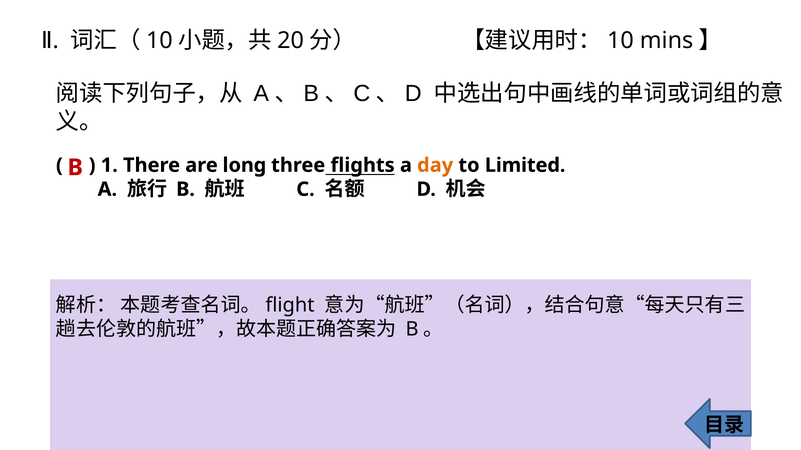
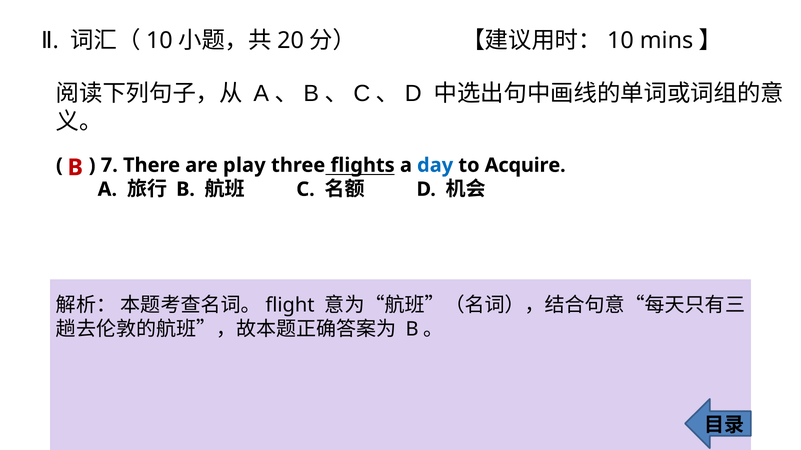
1: 1 -> 7 (109, 165)
long: long -> play (244, 165)
day colour: orange -> blue (435, 165)
Limited: Limited -> Acquire (525, 165)
